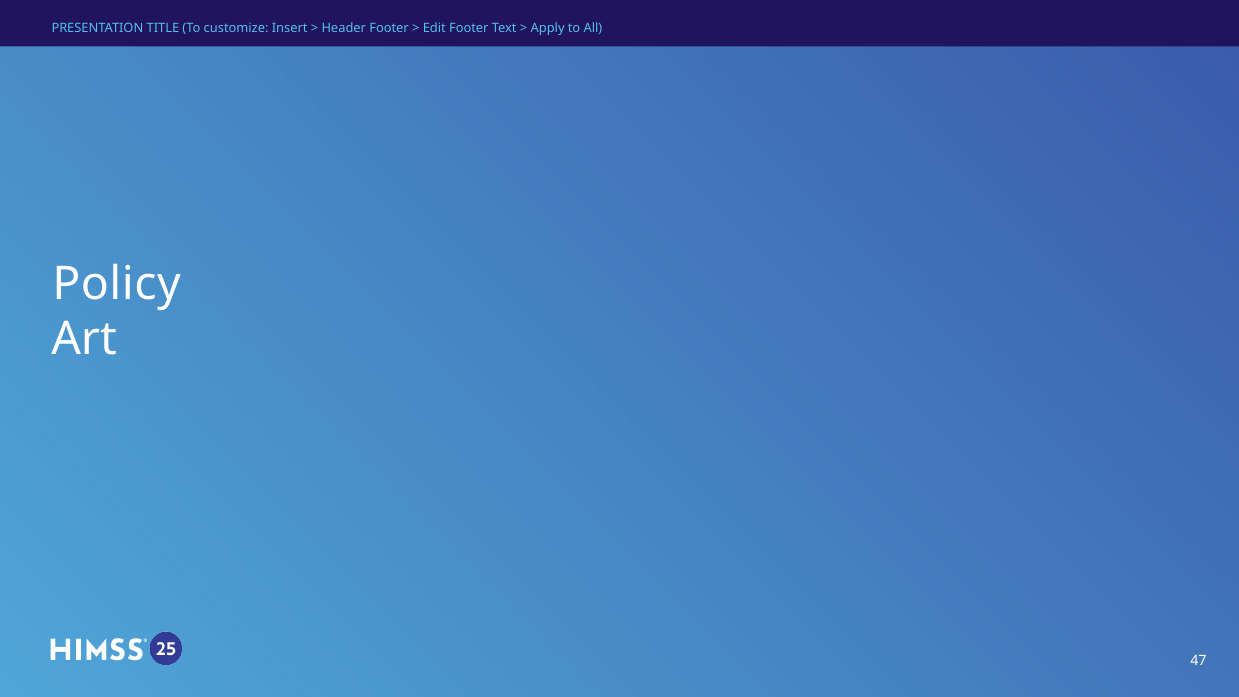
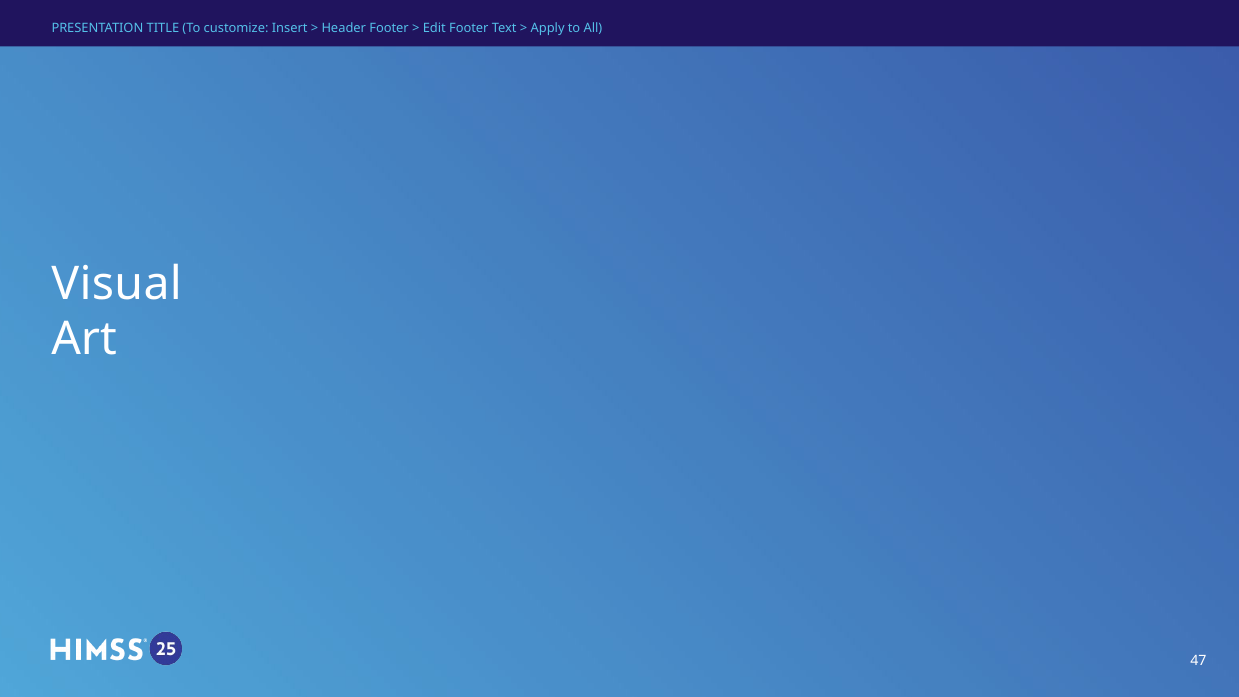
Policy: Policy -> Visual (117, 284)
